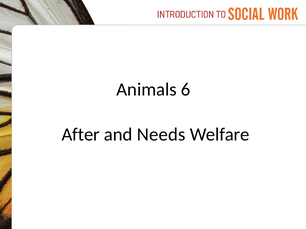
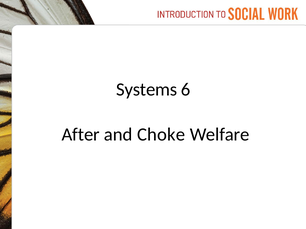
Animals: Animals -> Systems (147, 90)
Needs: Needs -> Choke (161, 135)
